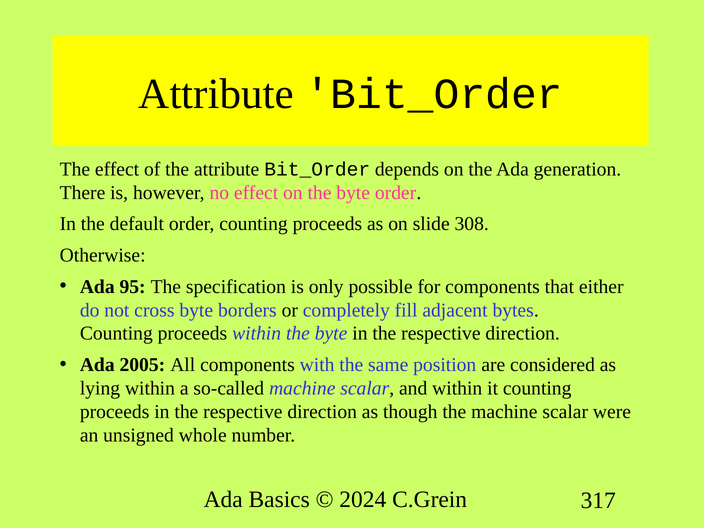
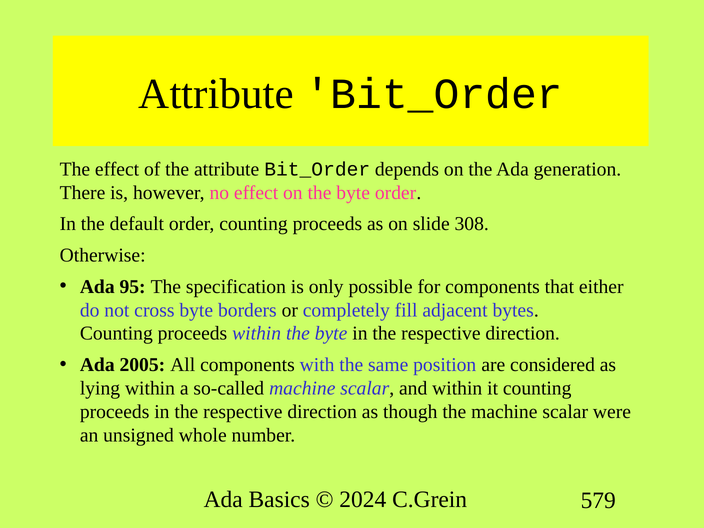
317: 317 -> 579 (598, 500)
